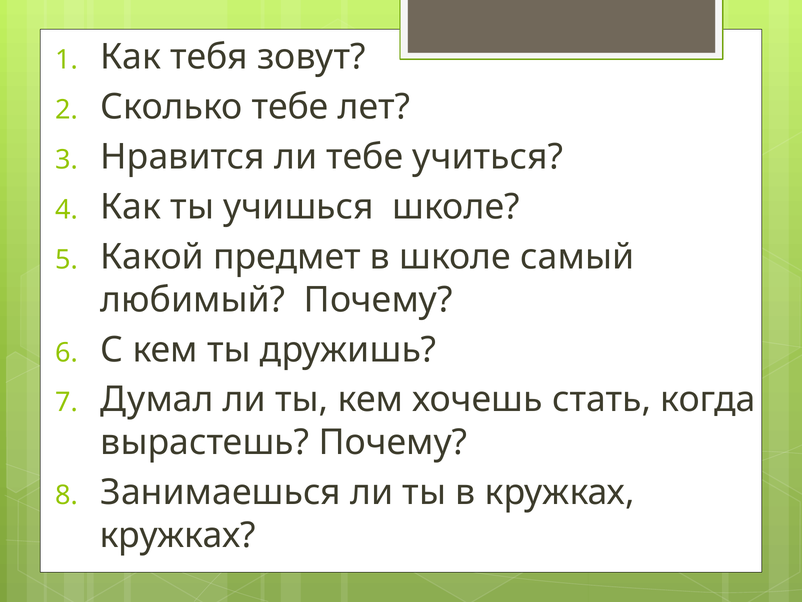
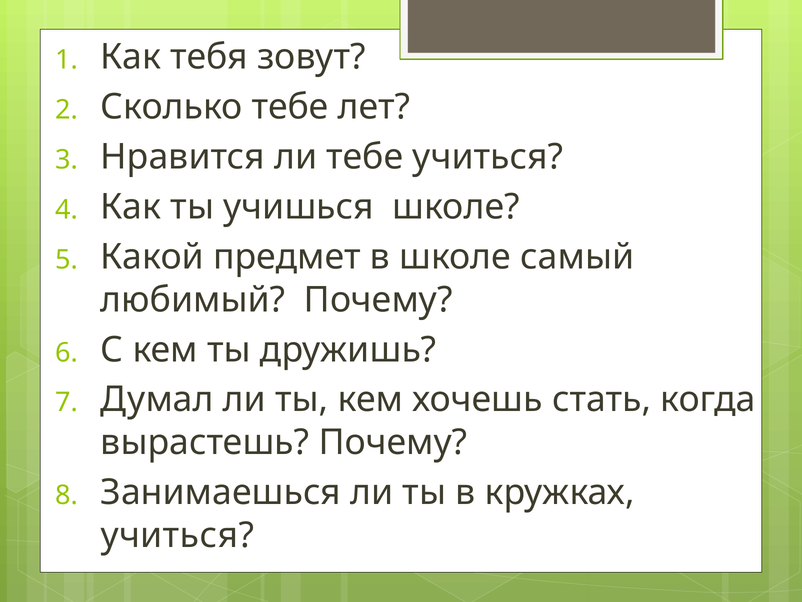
кружках: кружках -> учиться (177, 535)
